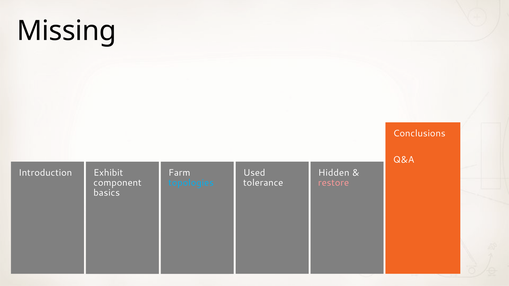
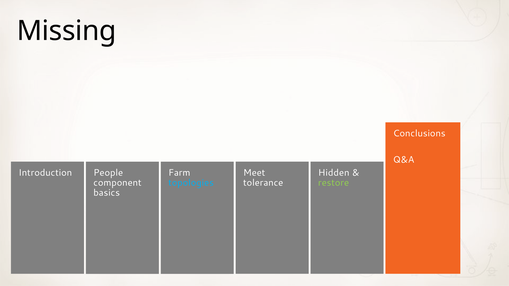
Exhibit: Exhibit -> People (108, 173)
Used: Used -> Meet (254, 173)
restore colour: pink -> light green (334, 183)
